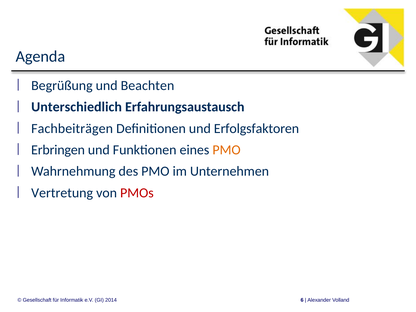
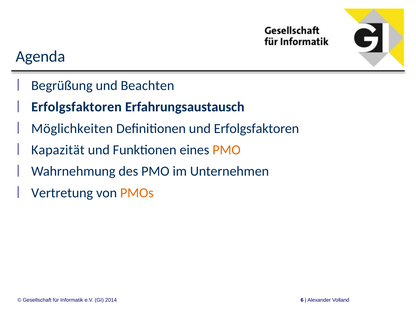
Unterschiedlich: Unterschiedlich -> Erfolgsfaktoren (77, 107)
Fachbeiträgen: Fachbeiträgen -> Möglichkeiten (72, 128)
Erbringen: Erbringen -> Kapazität (58, 150)
PMOs colour: red -> orange (137, 193)
